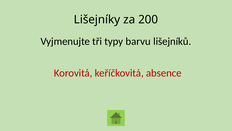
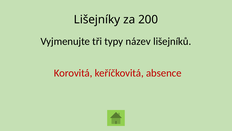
barvu: barvu -> název (138, 41)
